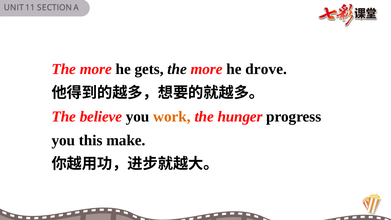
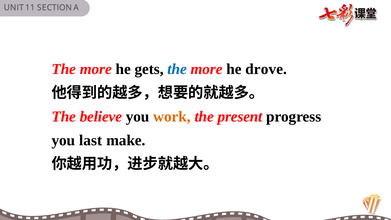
the colour: black -> blue (177, 69)
hunger: hunger -> present (240, 116)
this: this -> last (91, 140)
